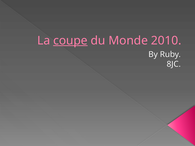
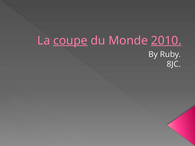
2010 underline: none -> present (166, 41)
